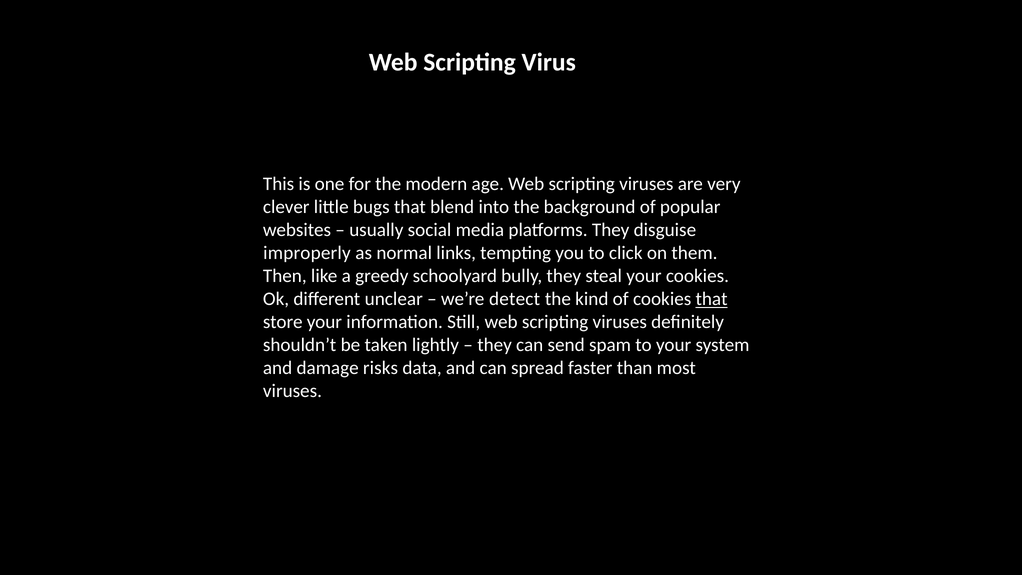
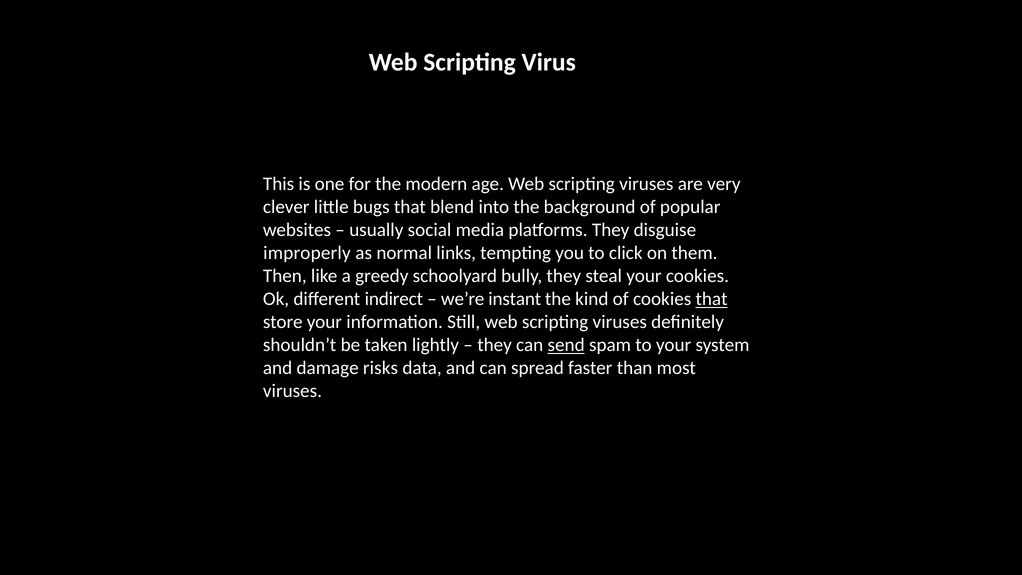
unclear: unclear -> indirect (394, 299)
detect: detect -> instant (515, 299)
send underline: none -> present (566, 345)
